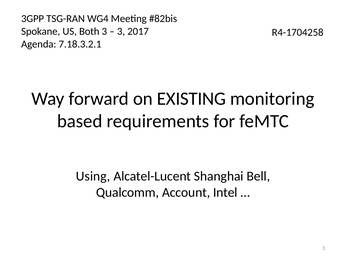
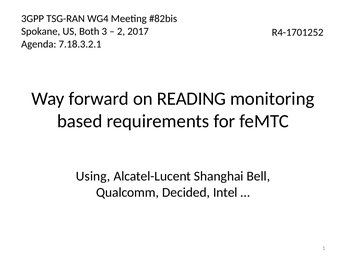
3: 3 -> 2 (121, 31)
R4-1704258: R4-1704258 -> R4-1701252 (298, 32)
EXISTING: EXISTING -> READING (191, 98)
Account: Account -> Decided (186, 192)
